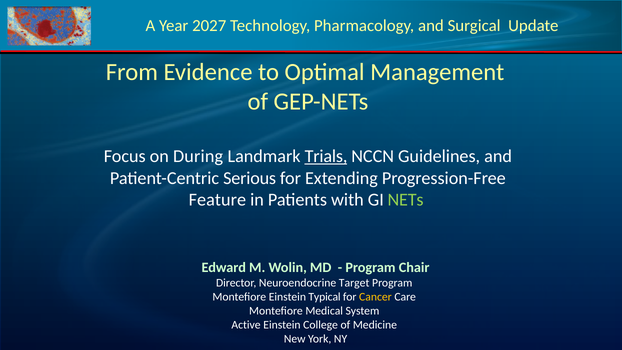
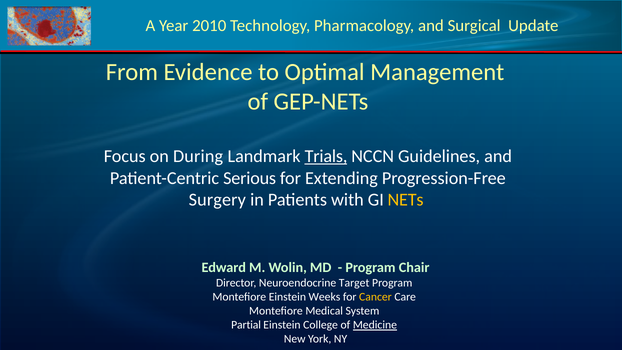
2027: 2027 -> 2010 (209, 26)
Feature: Feature -> Surgery (217, 200)
NETs colour: light green -> yellow (406, 200)
Typical: Typical -> Weeks (324, 297)
Active: Active -> Partial (246, 325)
Medicine underline: none -> present (375, 325)
